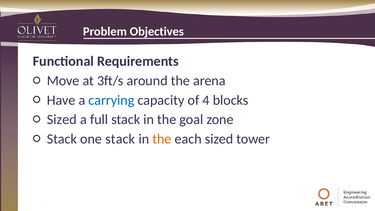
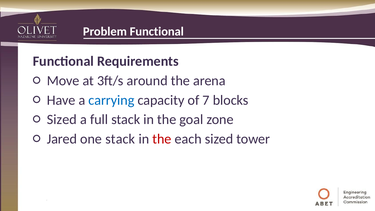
Problem Objectives: Objectives -> Functional (157, 32)
4: 4 -> 7 (206, 100)
Stack: Stack -> Jared (62, 139)
the colour: orange -> red (162, 139)
